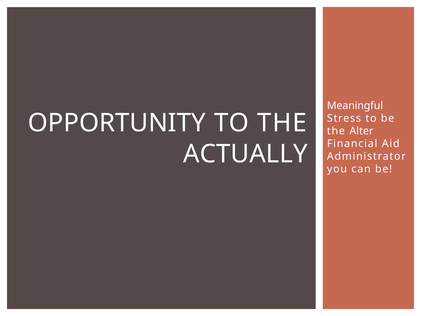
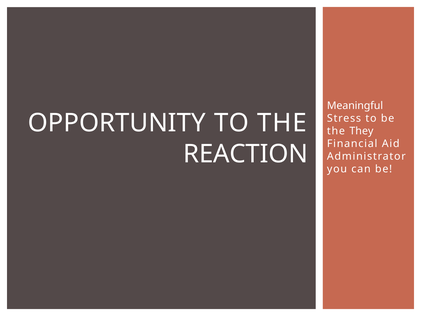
Alter: Alter -> They (361, 131)
ACTUALLY: ACTUALLY -> REACTION (246, 154)
